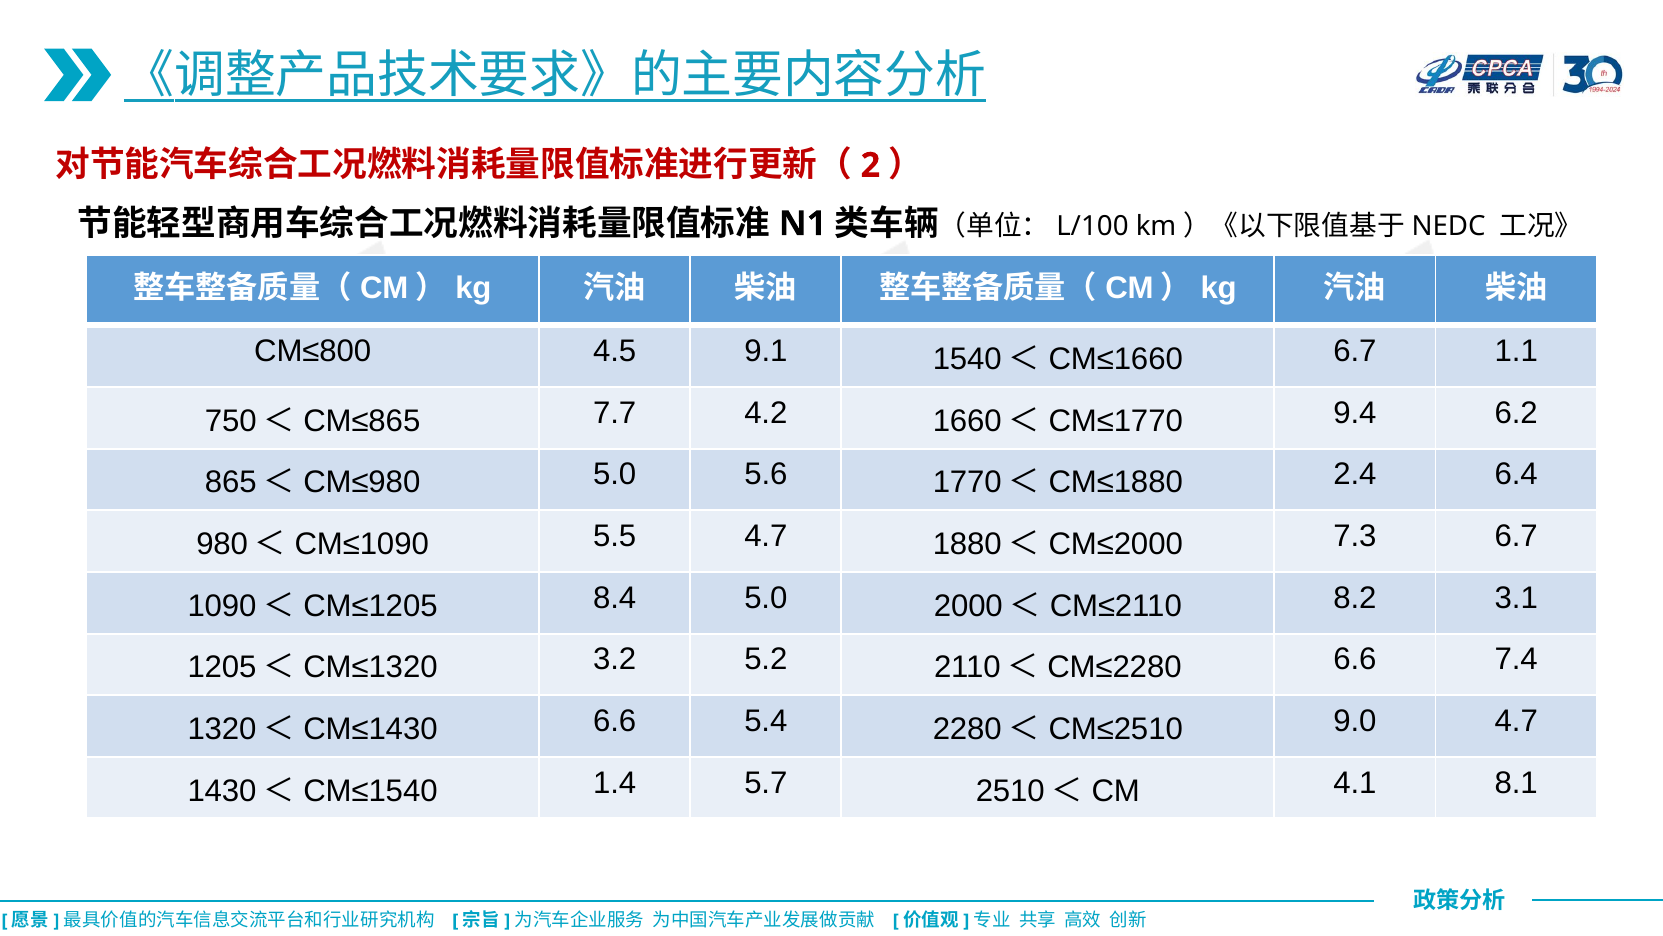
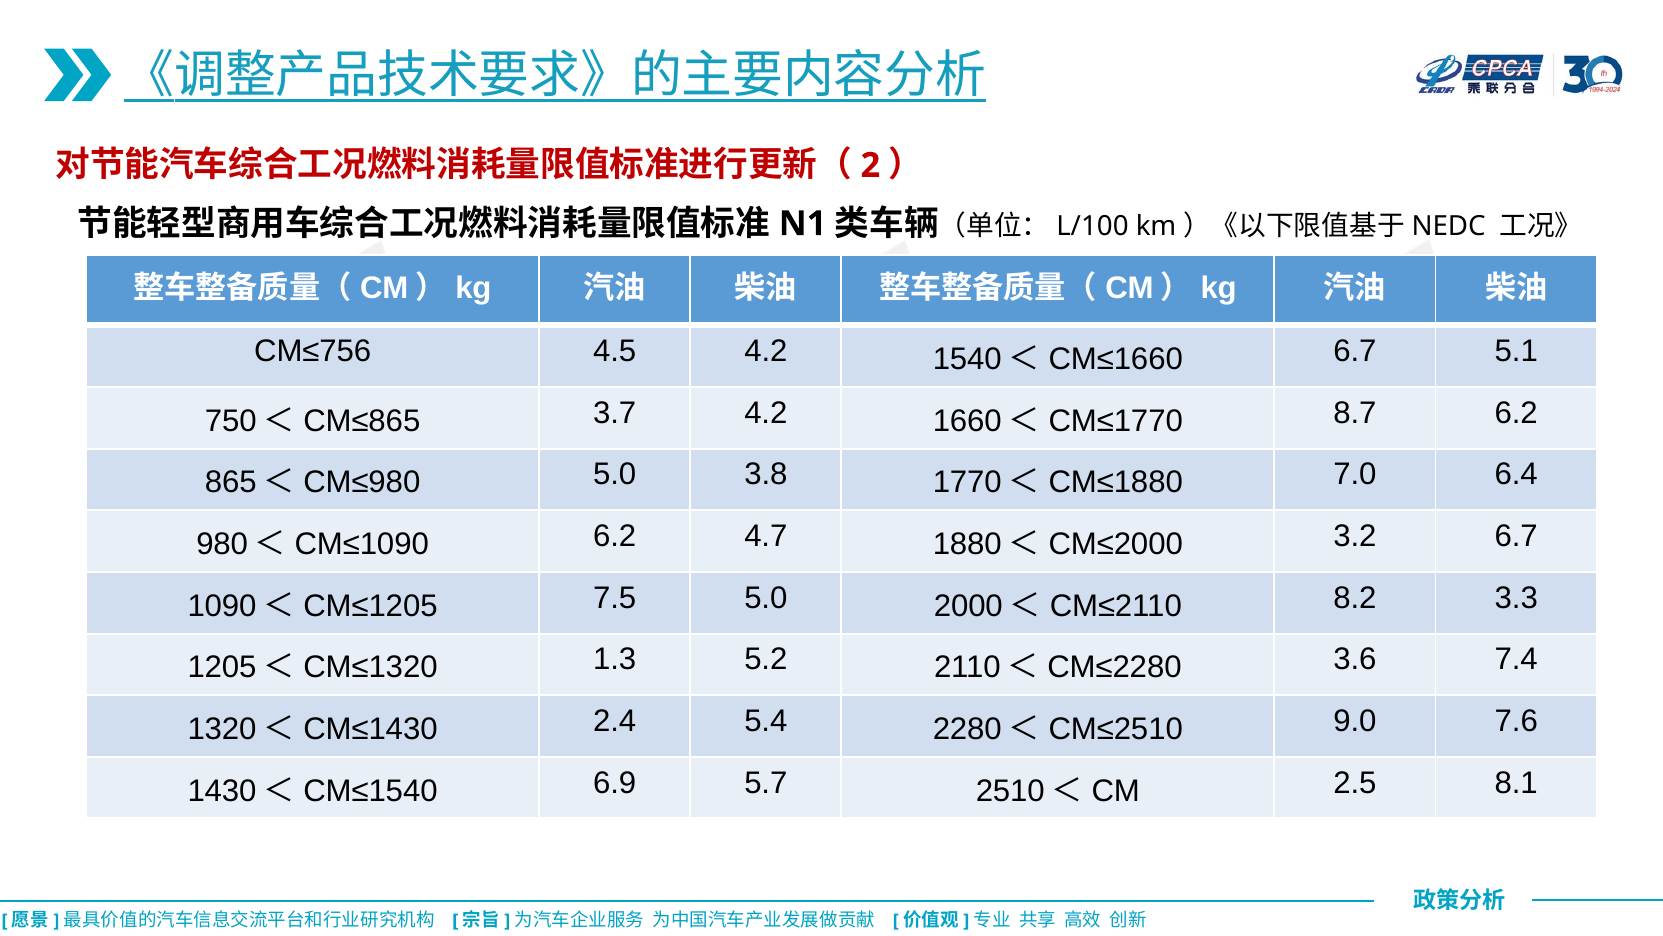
CM≤800: CM≤800 -> CM≤756 (313, 351)
4.5 9.1: 9.1 -> 4.2 (766, 351)
1.1: 1.1 -> 5.1 (1516, 351)
7.7: 7.7 -> 3.7 (615, 413)
9.4: 9.4 -> 8.7 (1355, 413)
5.6: 5.6 -> 3.8 (766, 474)
2.4: 2.4 -> 7.0 (1355, 474)
5.5: 5.5 -> 6.2 (615, 536)
7.3: 7.3 -> 3.2 (1355, 536)
8.4: 8.4 -> 7.5 (615, 598)
3.1: 3.1 -> 3.3 (1516, 598)
3.2: 3.2 -> 1.3 (615, 659)
6.6: 6.6 -> 3.6 (1355, 659)
6.6: 6.6 -> 2.4 (615, 721)
9.0 4.7: 4.7 -> 7.6 (1516, 721)
1.4: 1.4 -> 6.9 (615, 782)
4.1: 4.1 -> 2.5 (1355, 782)
